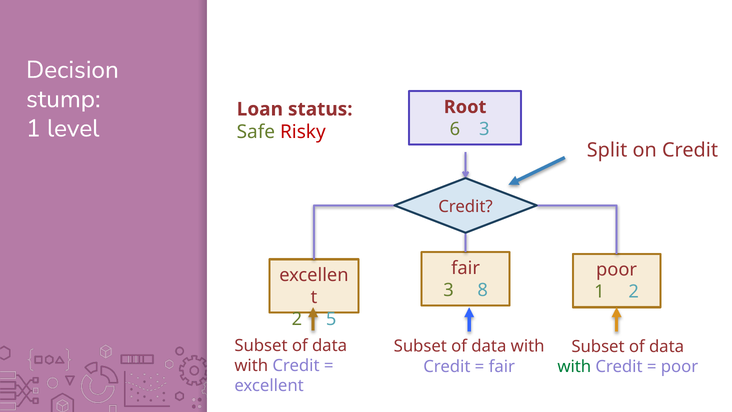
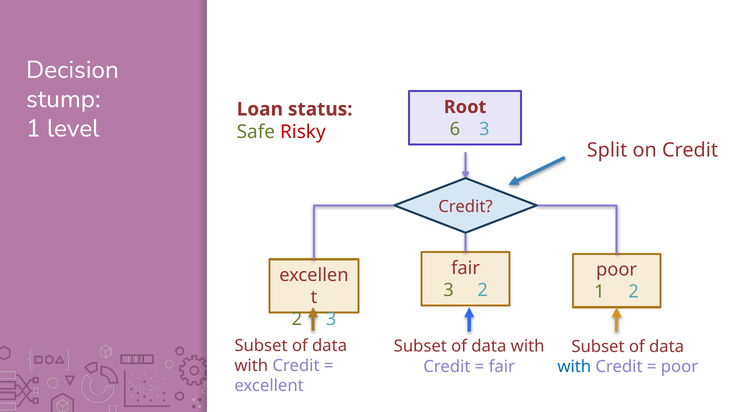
3 8: 8 -> 2 (483, 290)
2 5: 5 -> 3 (331, 319)
with colour: green -> blue (574, 366)
